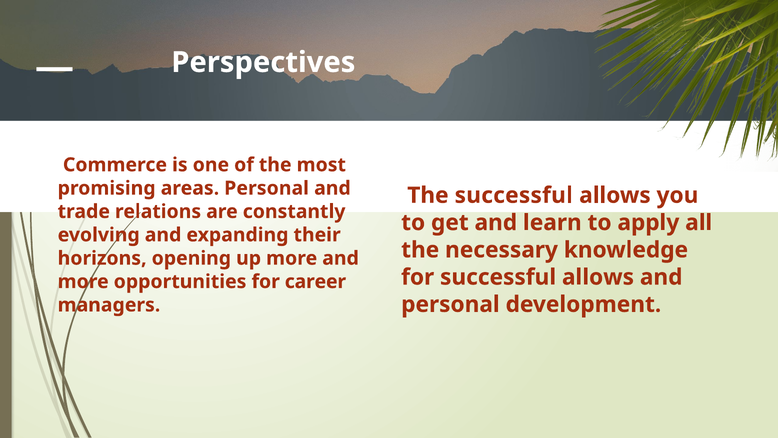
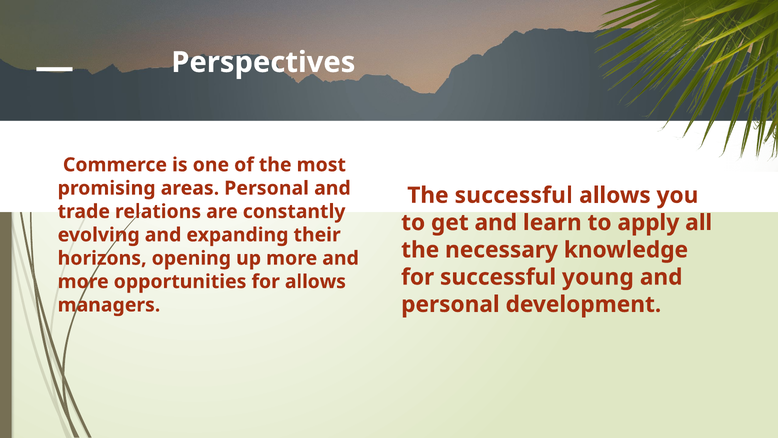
for successful allows: allows -> young (598, 277)
for career: career -> allows (315, 281)
